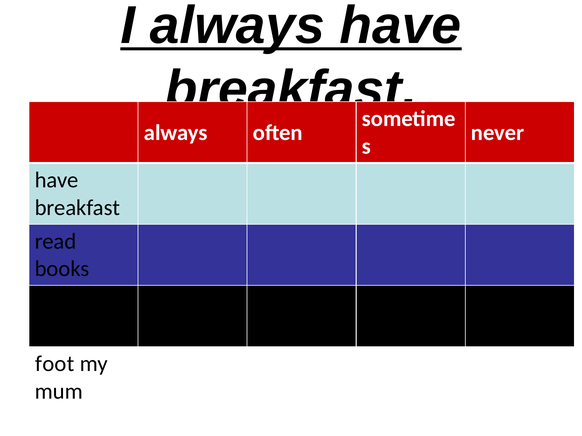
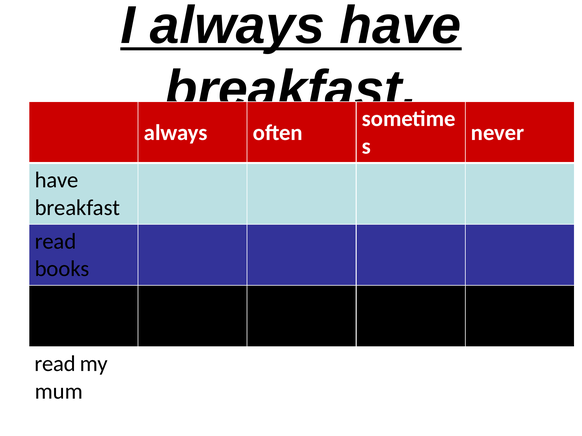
foot: foot -> read (55, 364)
